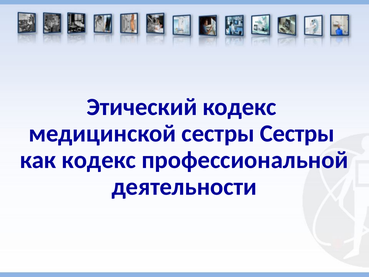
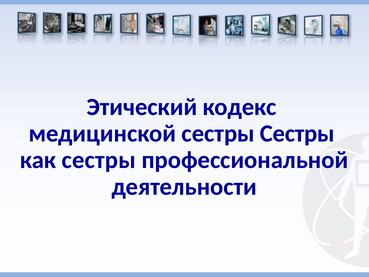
как кодекс: кодекс -> сестры (99, 160)
